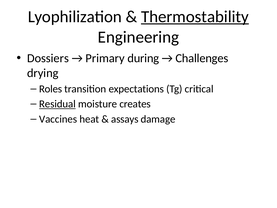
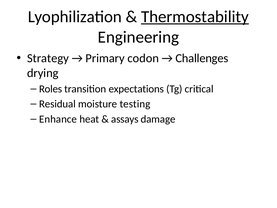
Dossiers: Dossiers -> Strategy (48, 58)
during: during -> codon (143, 58)
Residual underline: present -> none (57, 104)
creates: creates -> testing (135, 104)
Vaccines: Vaccines -> Enhance (58, 119)
